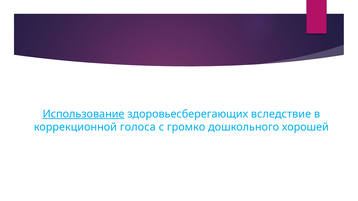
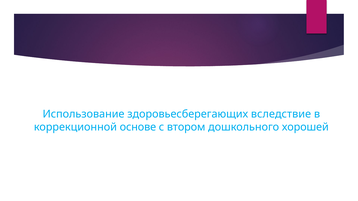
Использование underline: present -> none (84, 114)
голоса: голоса -> основе (138, 127)
громко: громко -> втором (186, 127)
